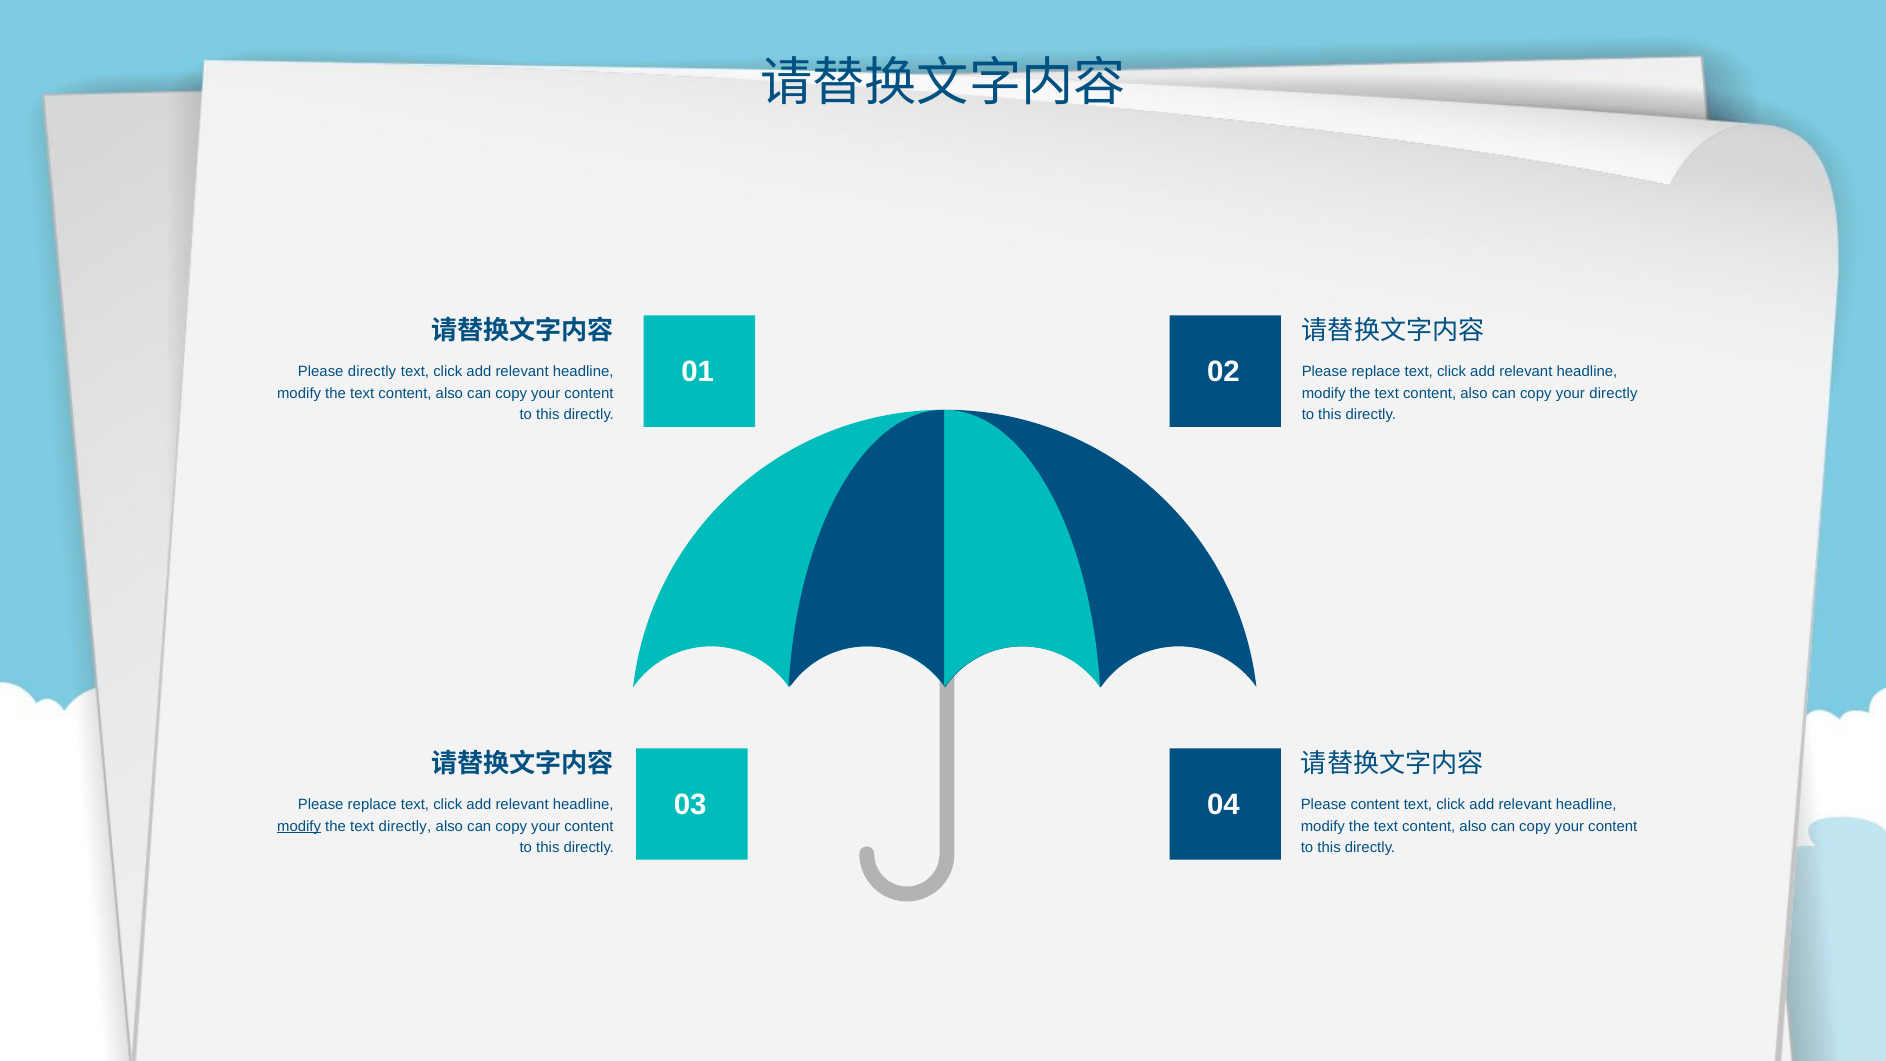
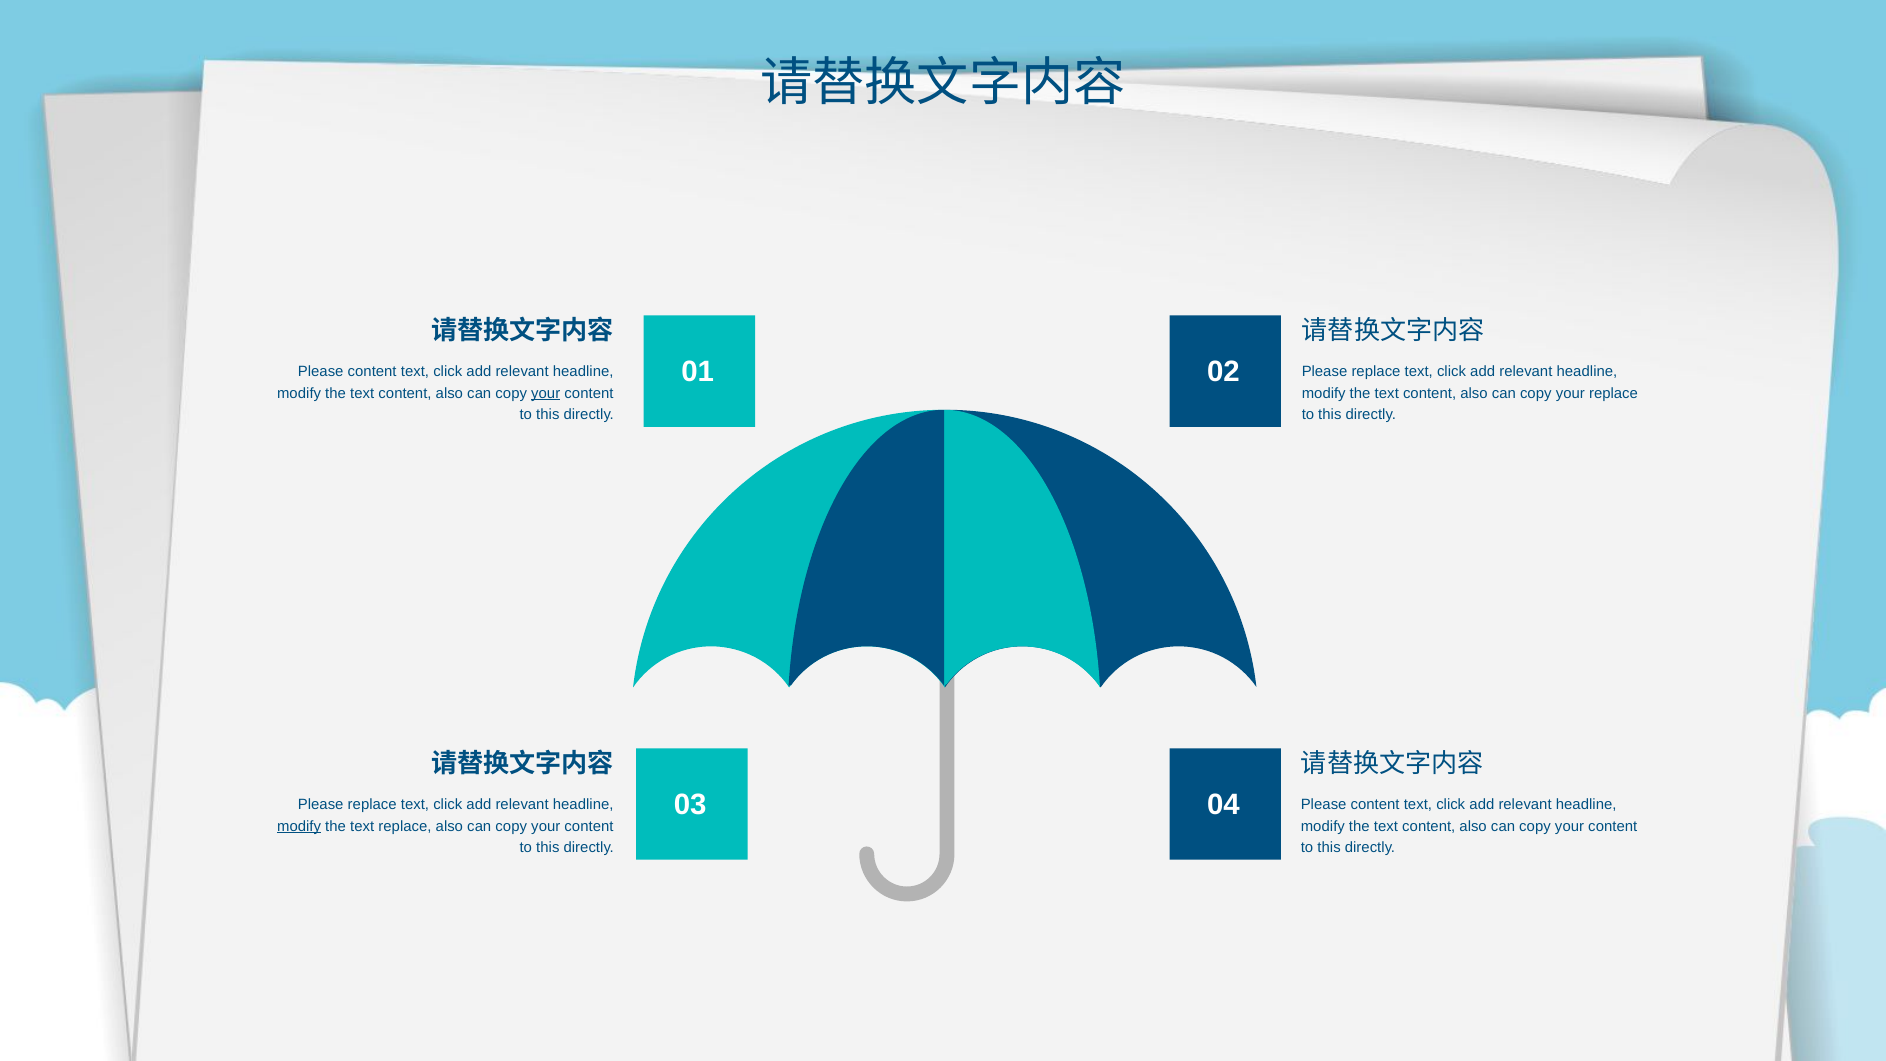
directly: directly -> content (372, 372)
your underline: none -> present (546, 393)
your directly: directly -> replace (1614, 393)
text directly: directly -> replace (405, 826)
